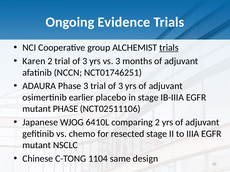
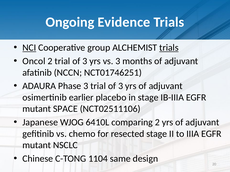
NCI underline: none -> present (29, 48)
Karen: Karen -> Oncol (34, 61)
mutant PHASE: PHASE -> SPACE (65, 109)
